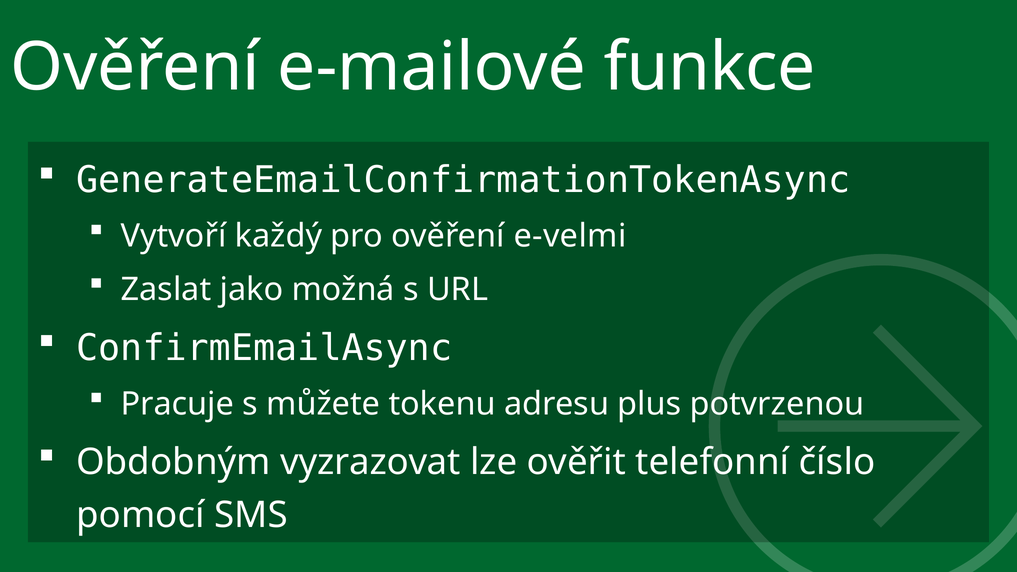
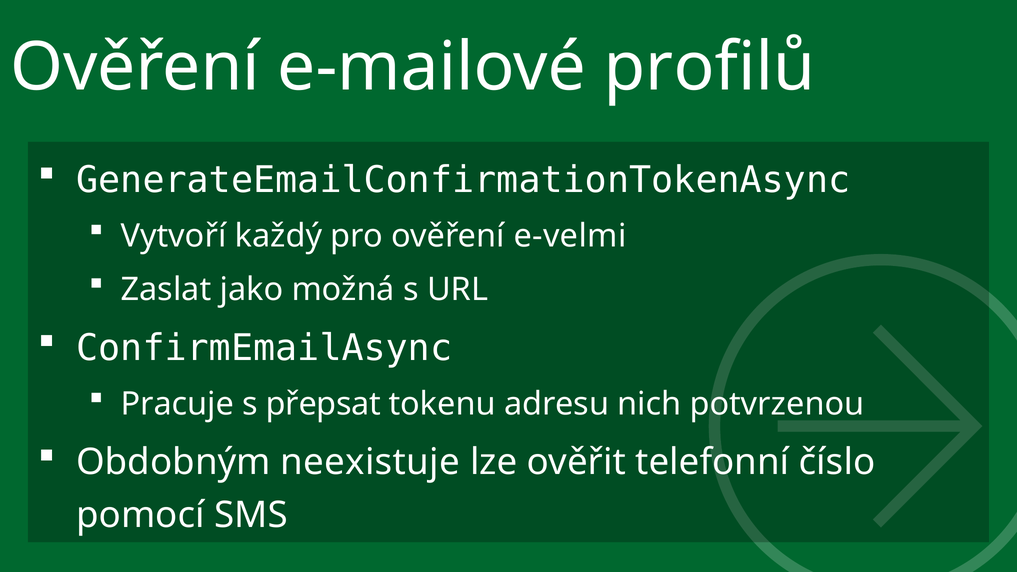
funkce: funkce -> profilů (709, 68)
můžete: můžete -> přepsat (323, 404)
plus: plus -> nich (649, 404)
vyzrazovat: vyzrazovat -> neexistuje (370, 462)
